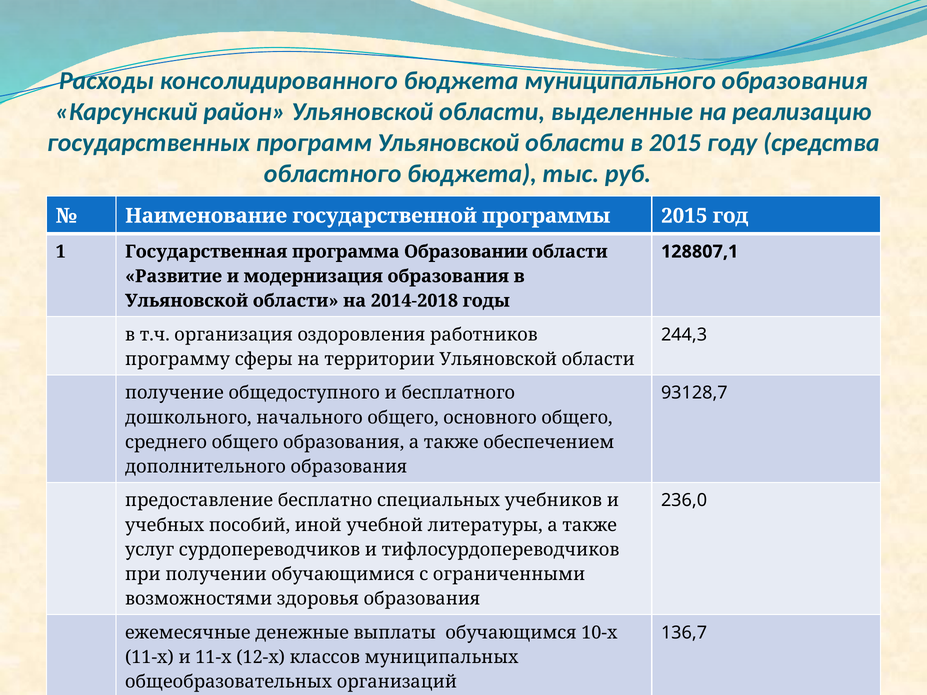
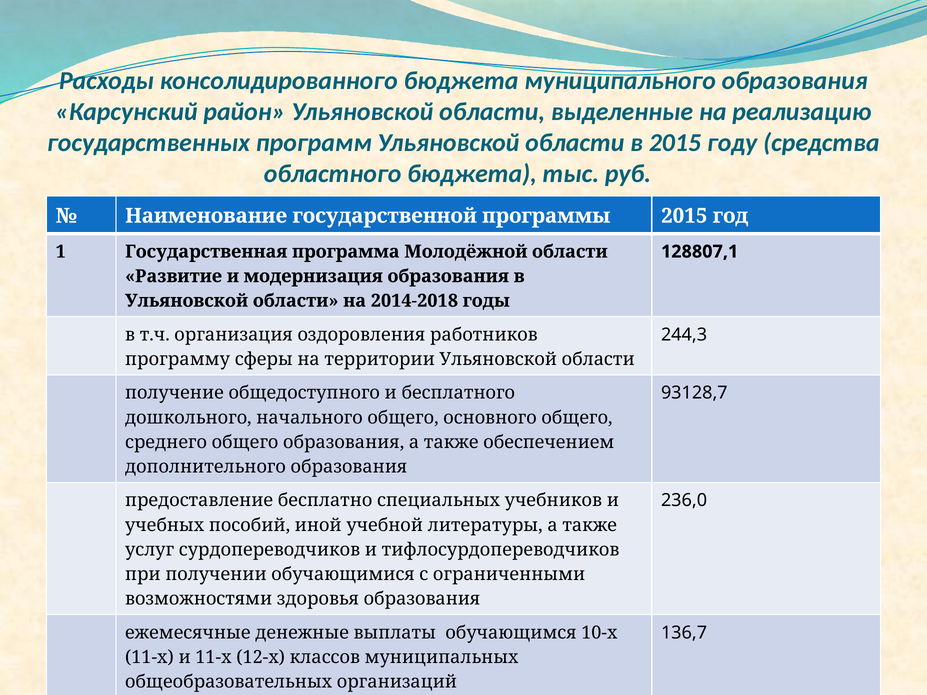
Образовании: Образовании -> Молодёжной (466, 252)
